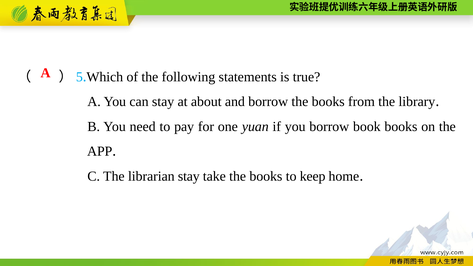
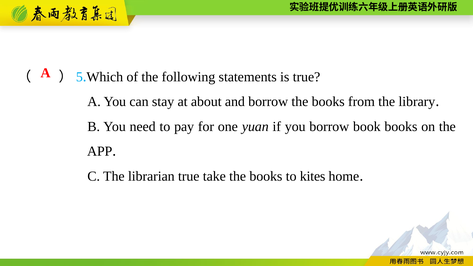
librarian stay: stay -> true (189, 176)
keep: keep -> kites (313, 176)
